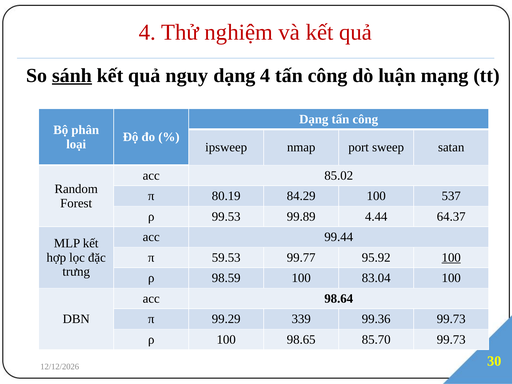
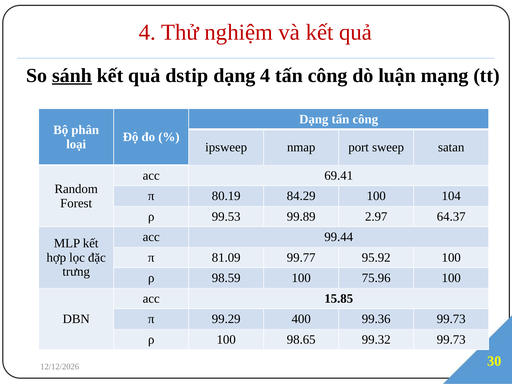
nguy: nguy -> dstip (187, 75)
85.02: 85.02 -> 69.41 (339, 176)
537: 537 -> 104 (451, 196)
4.44: 4.44 -> 2.97 (376, 217)
59.53: 59.53 -> 81.09 (226, 258)
100 underline: present -> none (451, 258)
83.04: 83.04 -> 75.96 (376, 278)
98.64: 98.64 -> 15.85 (339, 299)
339: 339 -> 400 (301, 319)
85.70: 85.70 -> 99.32 (376, 340)
